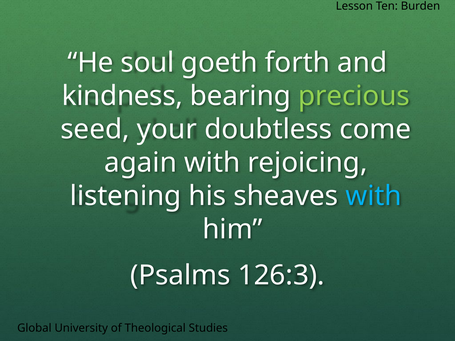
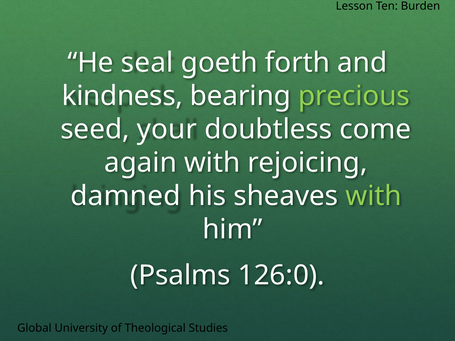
soul: soul -> seal (147, 63)
listening: listening -> damned (125, 196)
with colour: light blue -> light green (374, 196)
126:3: 126:3 -> 126:0 (281, 276)
